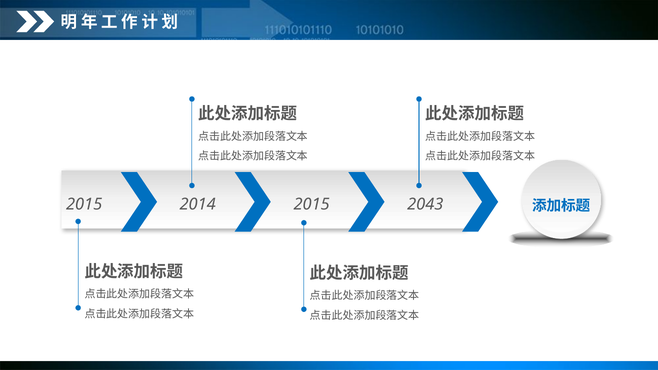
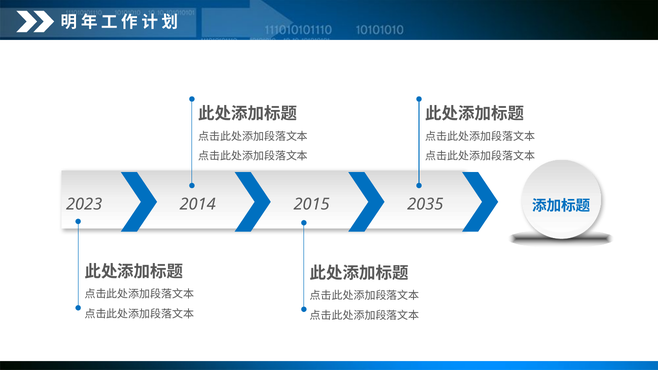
2015: 2015 -> 2023 (84, 205)
2043: 2043 -> 2035 (425, 205)
